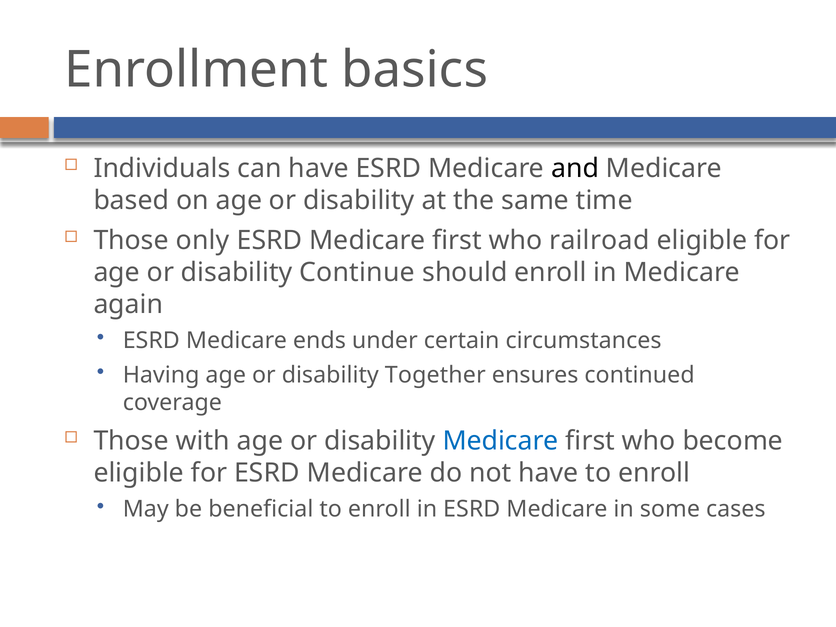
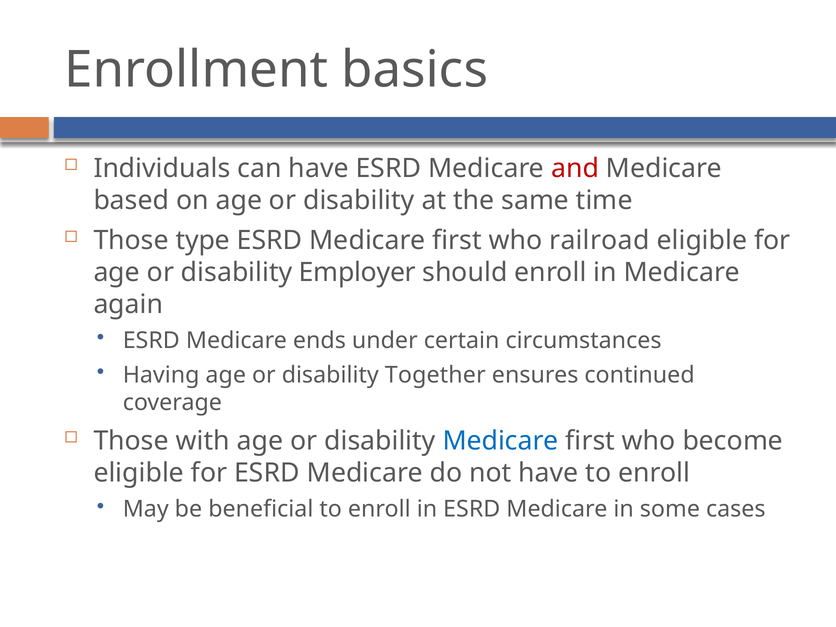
and colour: black -> red (575, 168)
only: only -> type (203, 240)
Continue: Continue -> Employer (357, 273)
